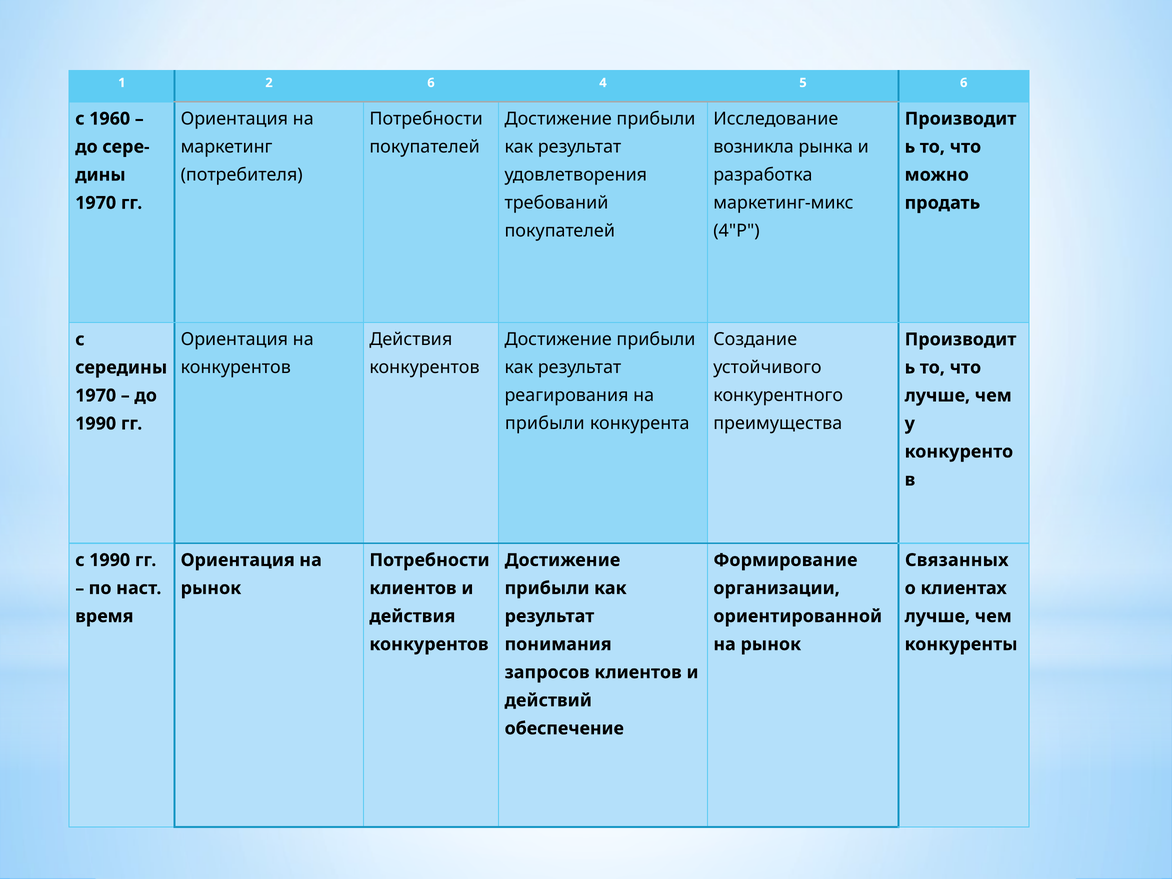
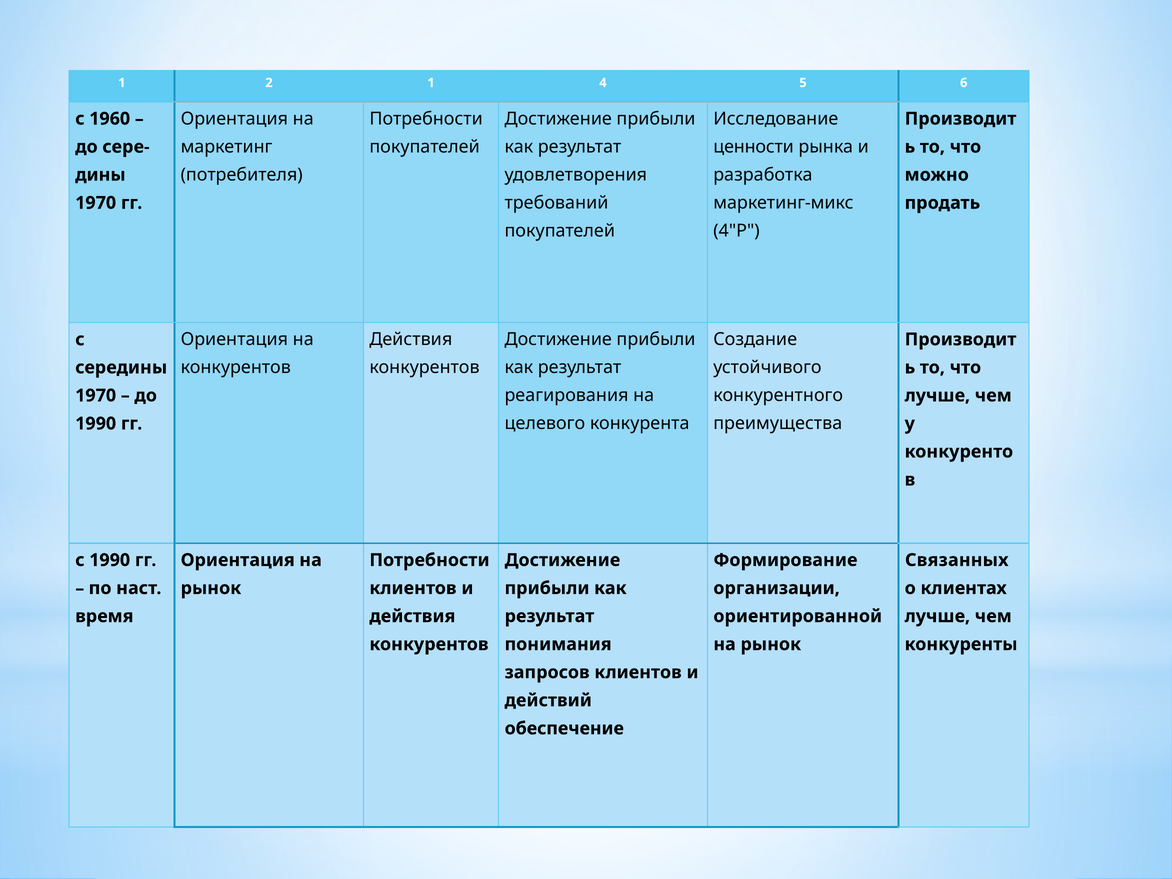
2 6: 6 -> 1 (431, 83)
возникла: возникла -> ценности (754, 147)
прибыли: прибыли -> целевого (545, 424)
